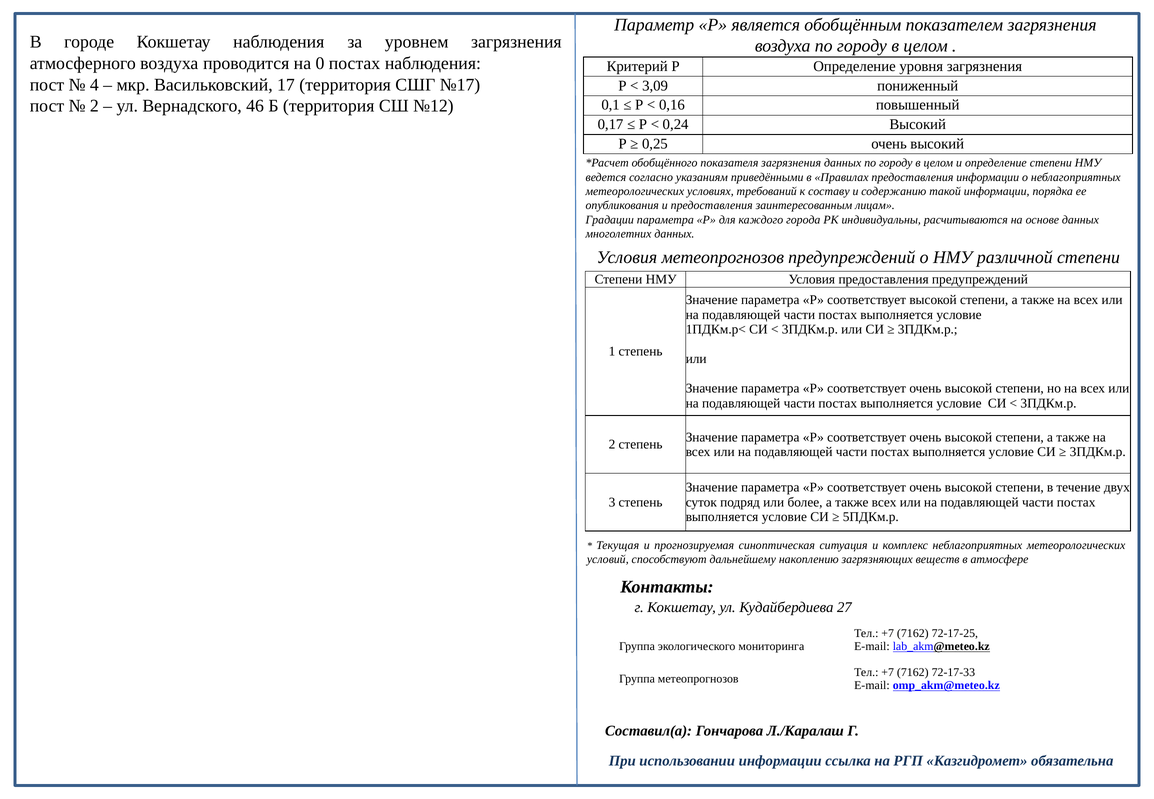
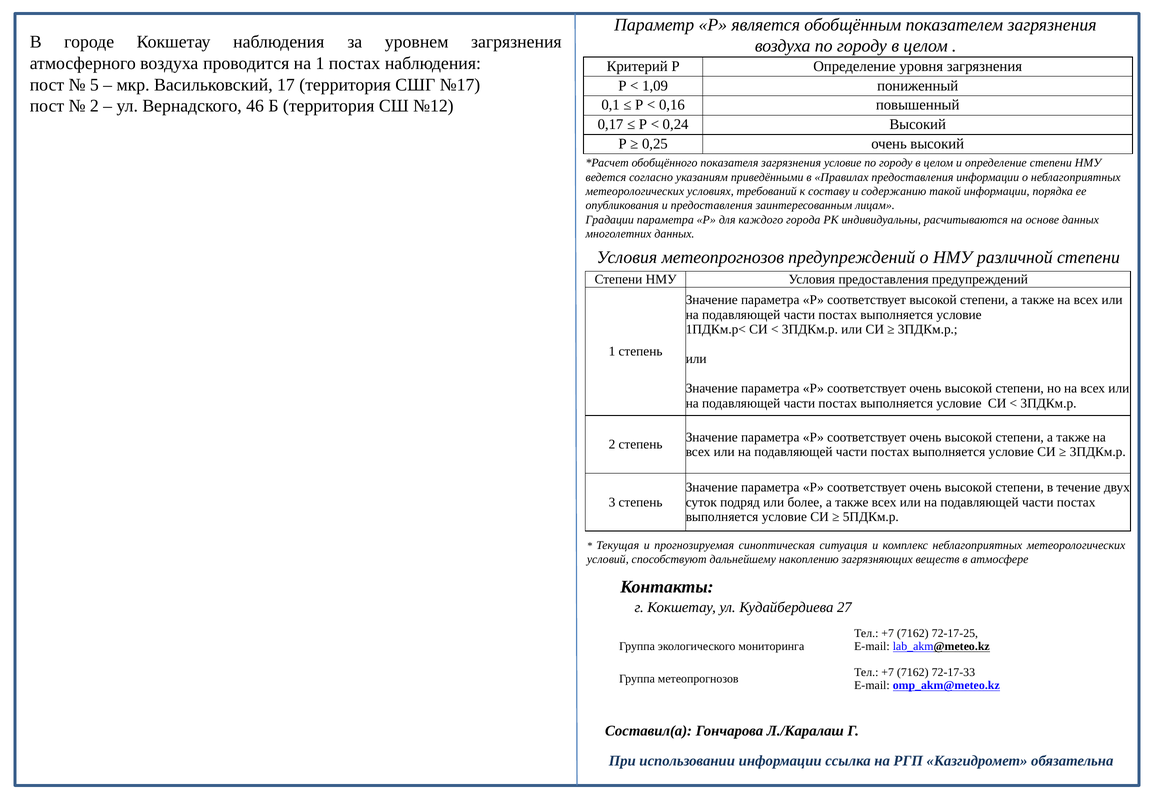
на 0: 0 -> 1 (320, 63)
4: 4 -> 5 (94, 85)
3,09: 3,09 -> 1,09 (655, 86)
загрязнения данных: данных -> условие (843, 163)
